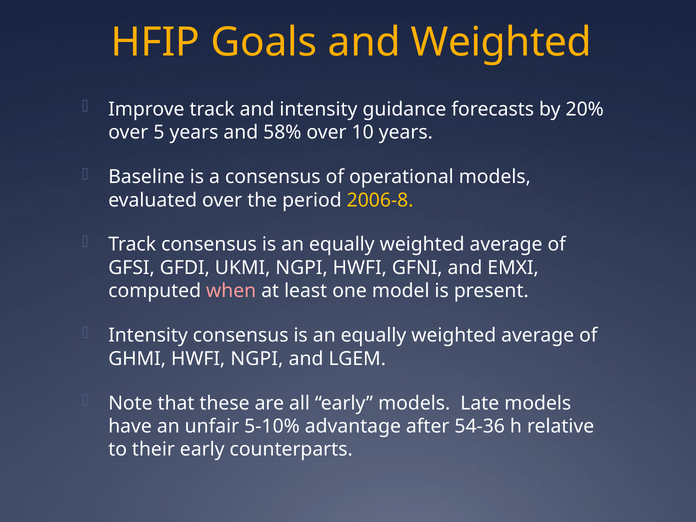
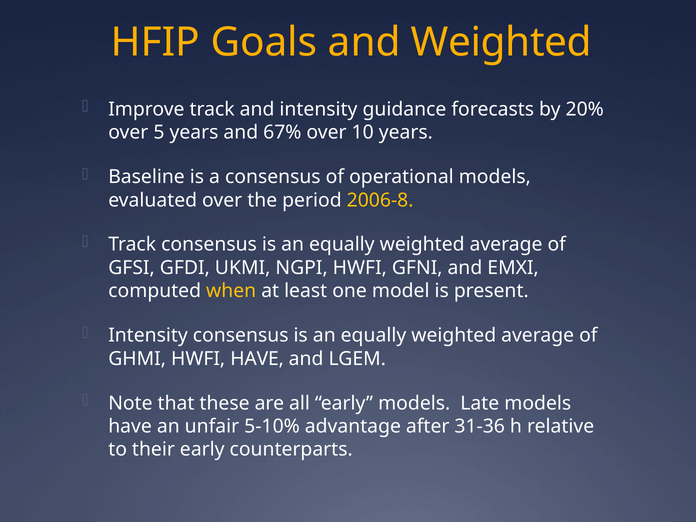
58%: 58% -> 67% (282, 132)
when colour: pink -> yellow (231, 291)
HWFI NGPI: NGPI -> HAVE (257, 359)
54-36: 54-36 -> 31-36 (480, 426)
